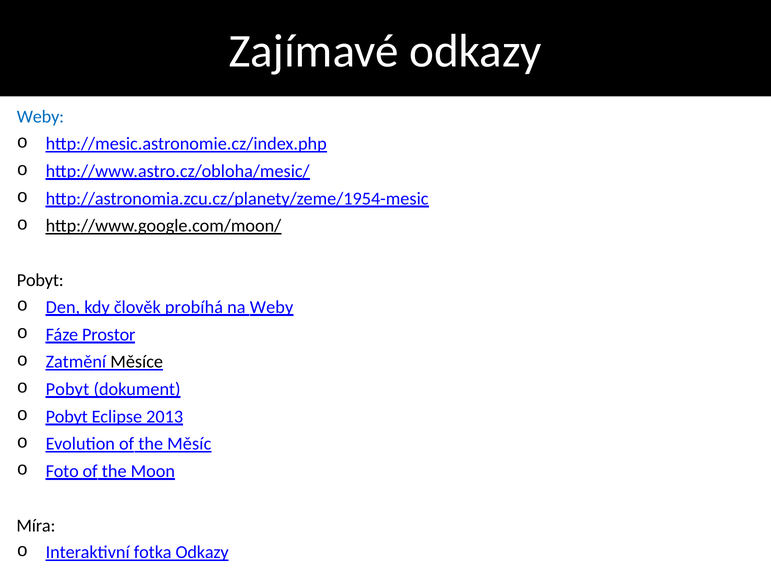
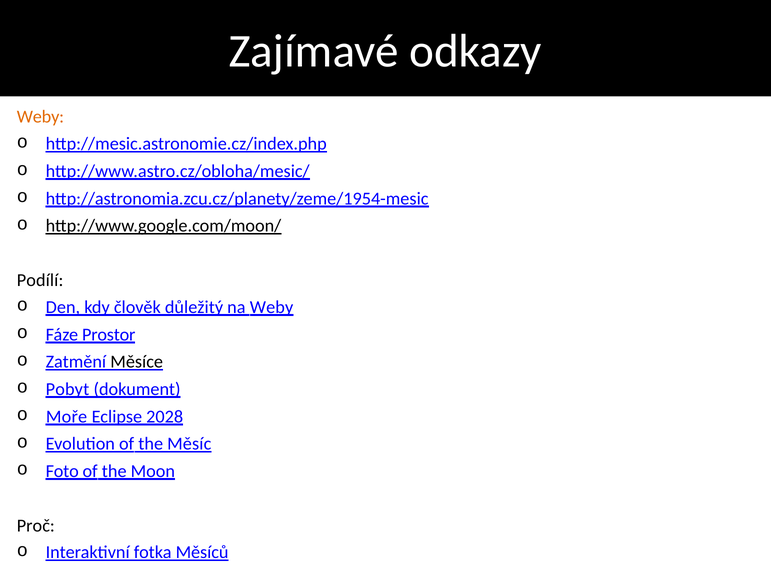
Weby colour: blue -> orange (40, 117)
Pobyt: Pobyt -> Podílí (40, 280)
probíhá: probíhá -> důležitý (194, 307)
Pobyt: Pobyt -> Moře (67, 417)
2013: 2013 -> 2028 (165, 417)
Míra: Míra -> Proč (36, 526)
fotka Odkazy: Odkazy -> Měsíců (202, 553)
